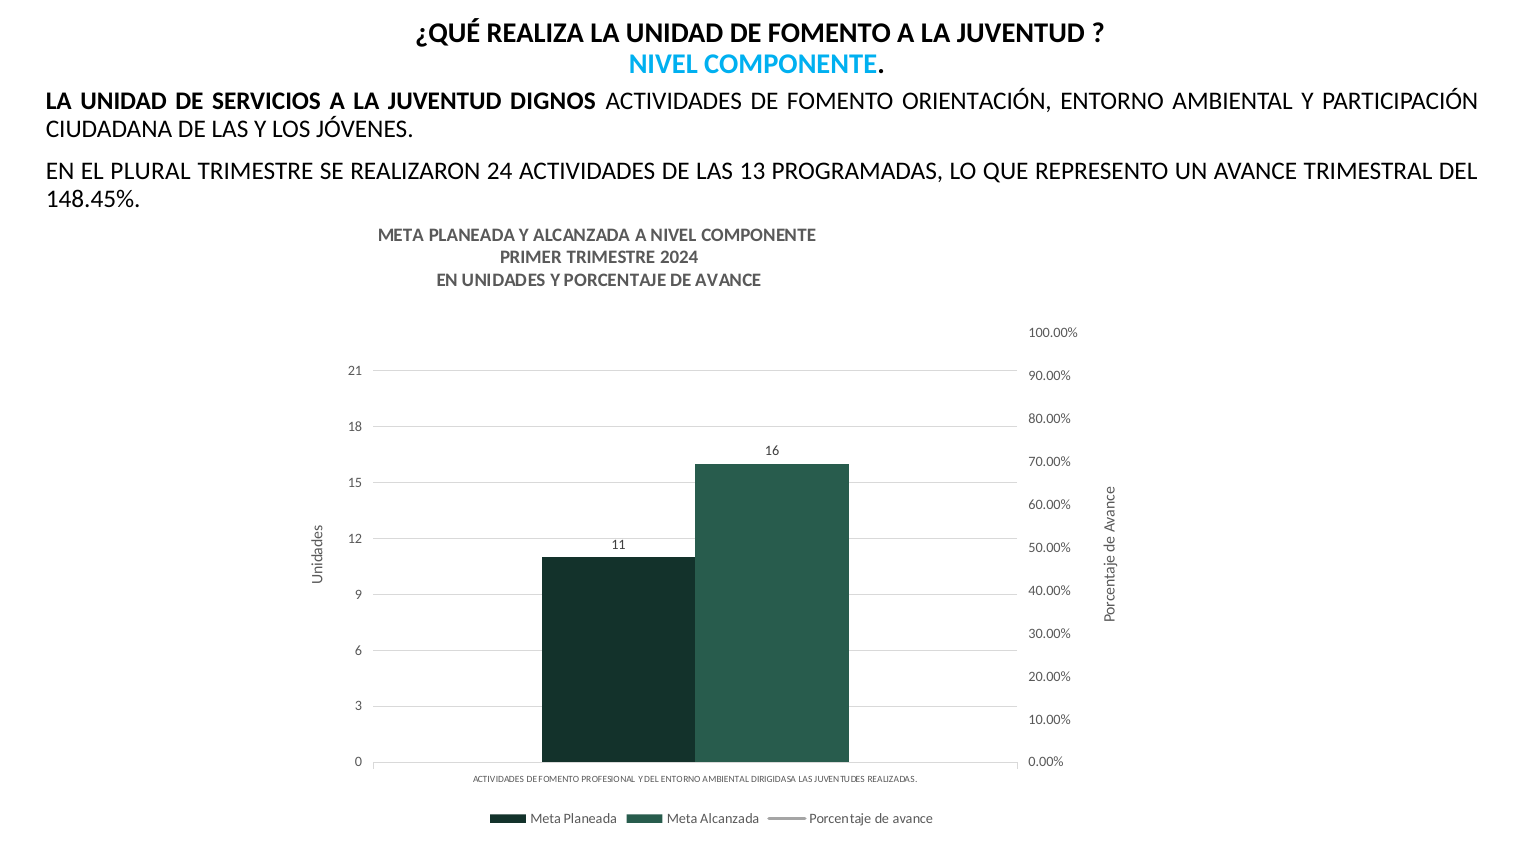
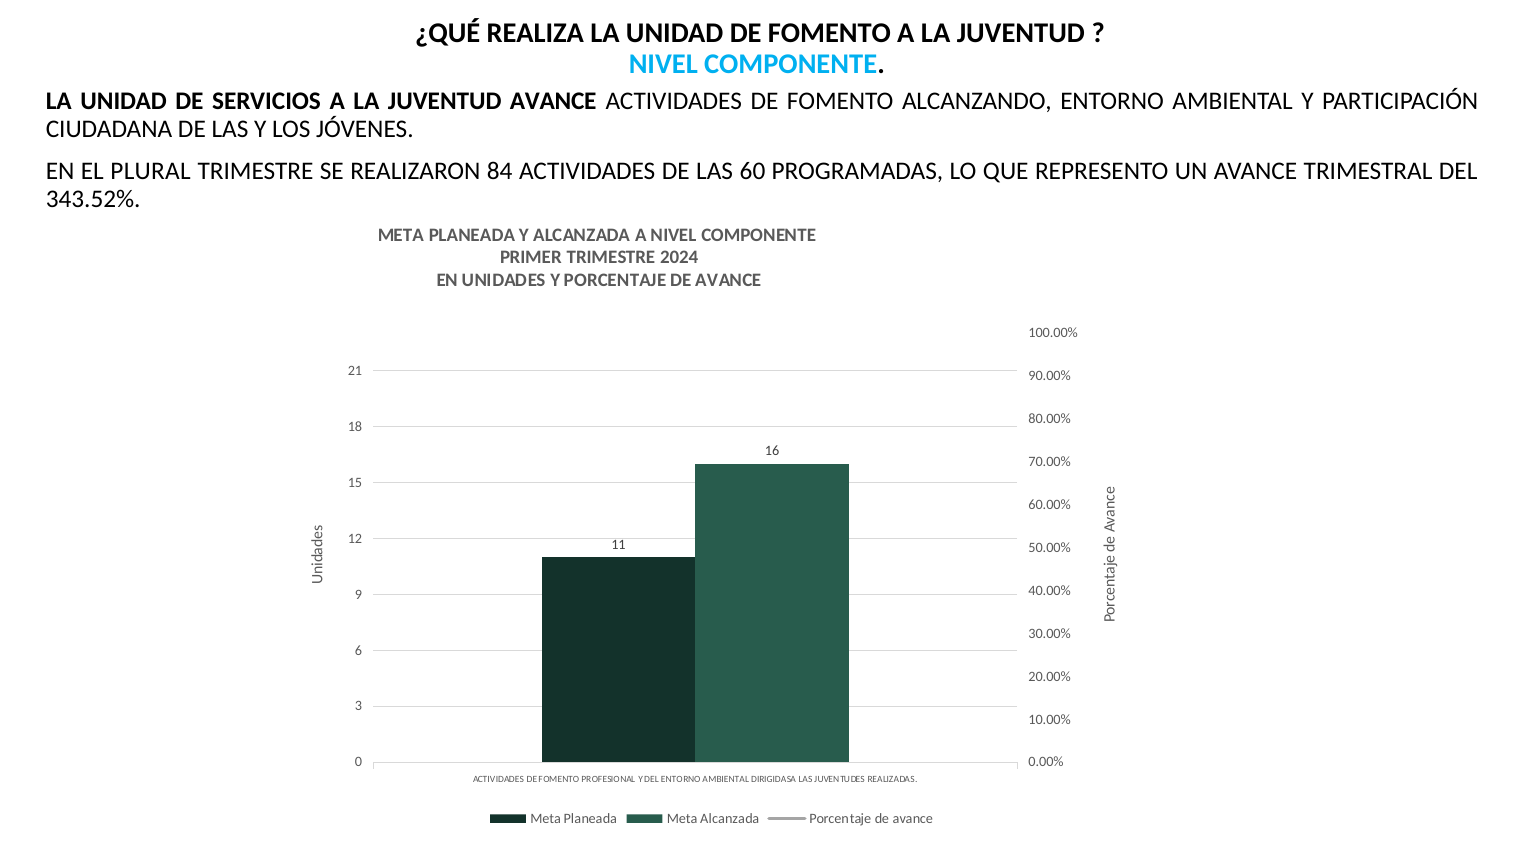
JUVENTUD DIGNOS: DIGNOS -> AVANCE (553, 101)
ORIENTACIÓN: ORIENTACIÓN -> ALCANZANDO (977, 101)
24: 24 -> 84 (500, 171)
13: 13 -> 60 (753, 171)
148.45%: 148.45% -> 343.52% (93, 199)
